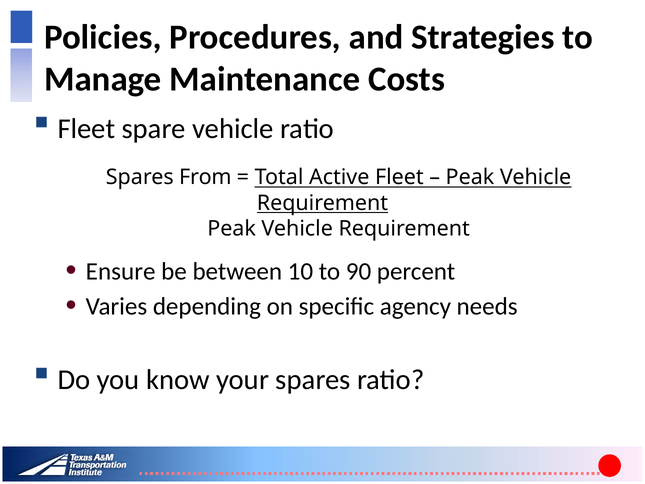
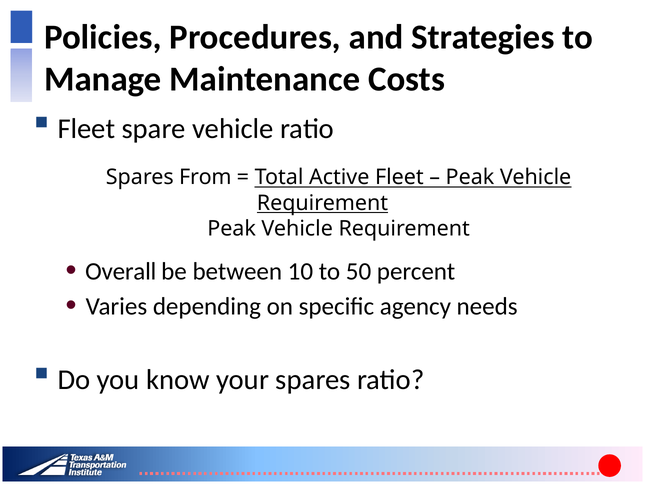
Ensure: Ensure -> Overall (121, 271)
90: 90 -> 50 (359, 271)
